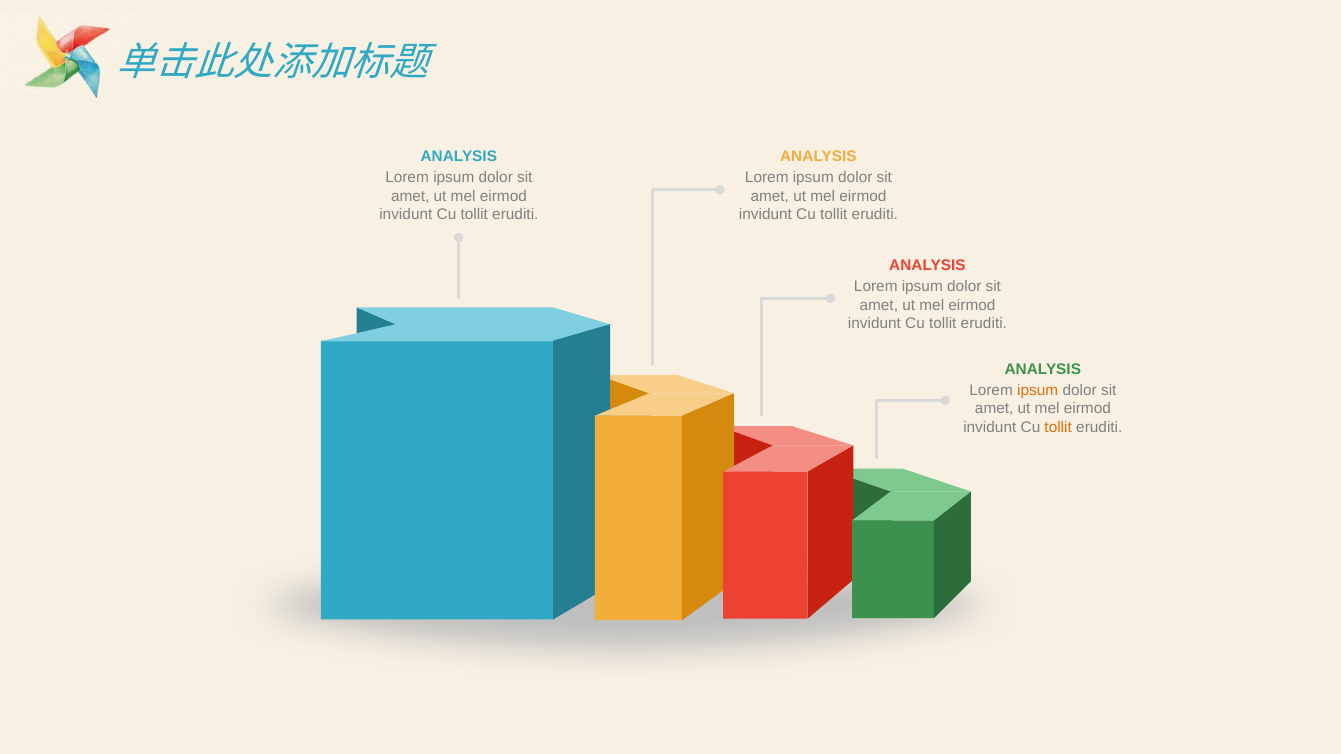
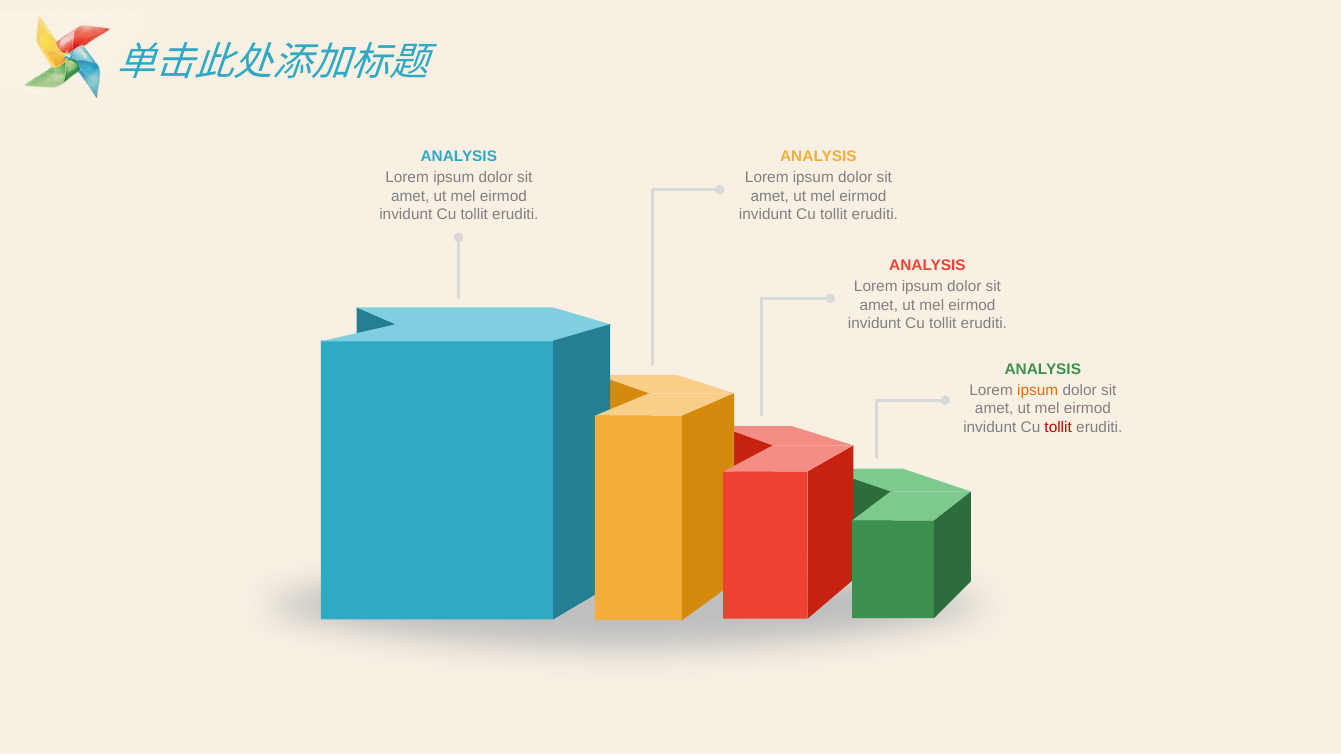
tollit colour: orange -> red (1058, 427)
